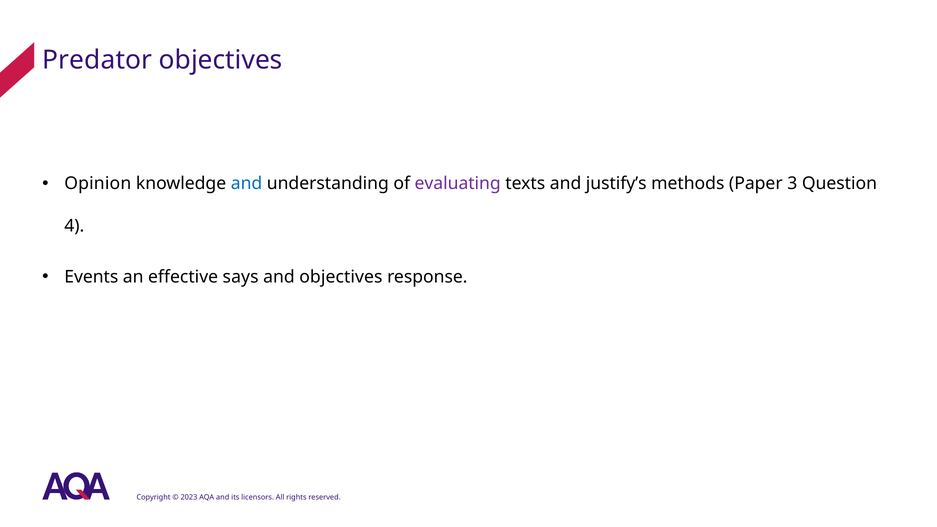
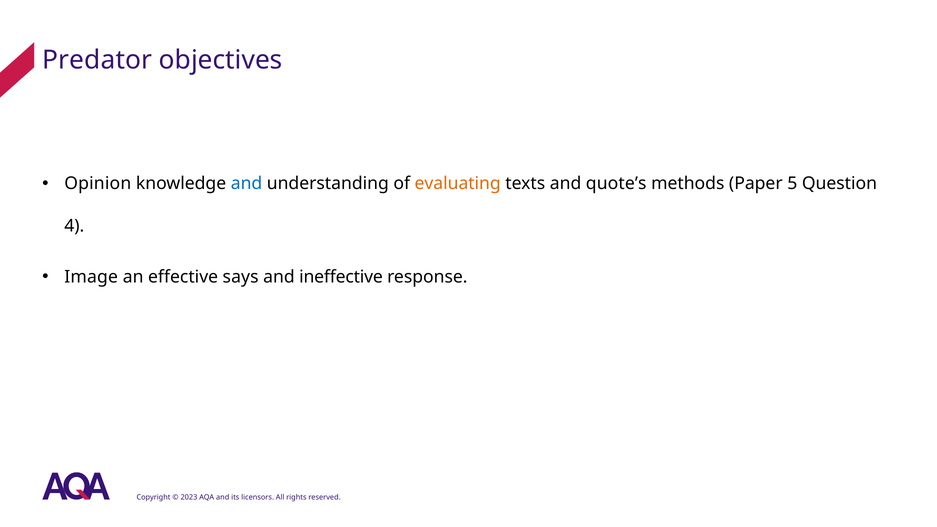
evaluating colour: purple -> orange (458, 184)
justify’s: justify’s -> quote’s (616, 184)
3: 3 -> 5 (792, 184)
Events: Events -> Image (91, 277)
and objectives: objectives -> ineffective (341, 277)
